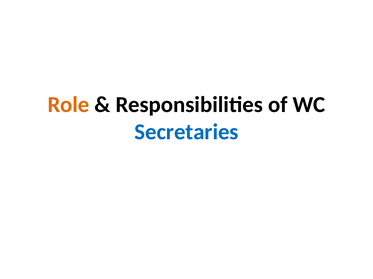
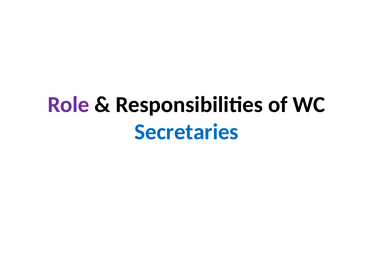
Role colour: orange -> purple (68, 105)
